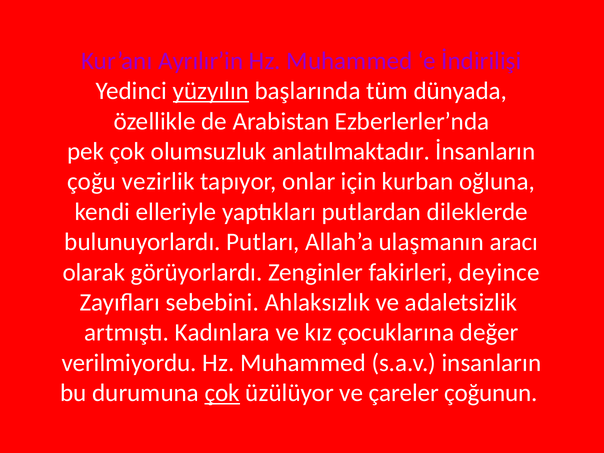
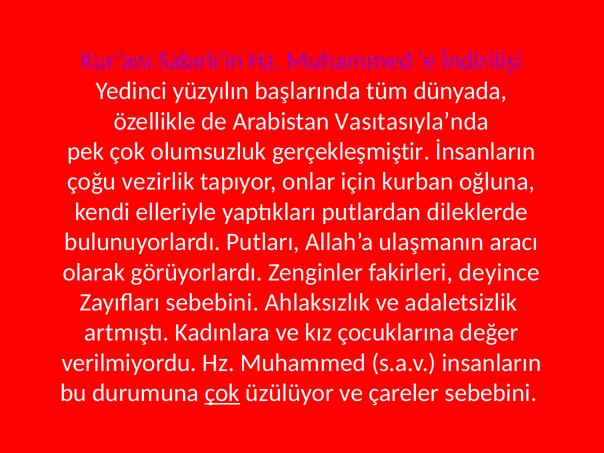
Ayrılır’in: Ayrılır’in -> Sabırlı’in (201, 61)
yüzyılın underline: present -> none (211, 91)
Ezberlerler’nda: Ezberlerler’nda -> Vasıtasıyla’nda (412, 121)
anlatılmaktadır: anlatılmaktadır -> gerçekleşmiştir (351, 151)
çareler çoğunun: çoğunun -> sebebini (491, 393)
